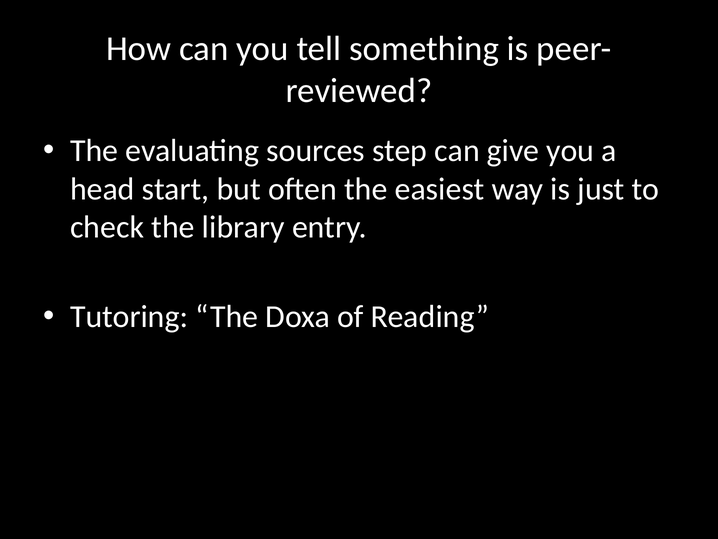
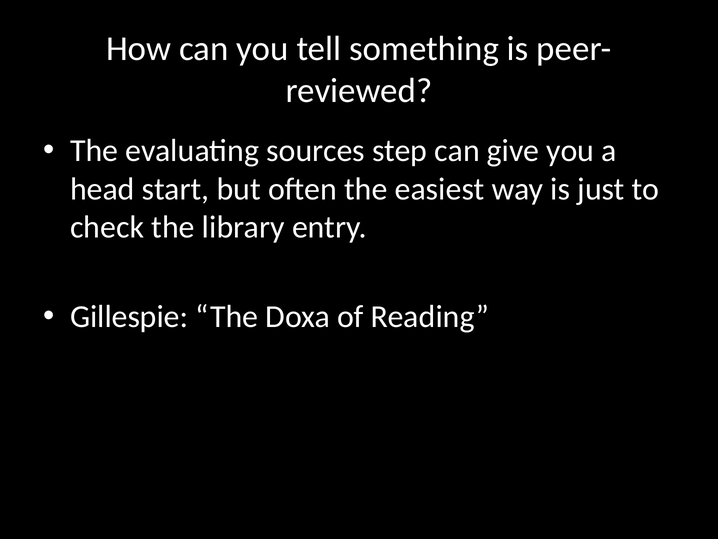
Tutoring: Tutoring -> Gillespie (129, 317)
